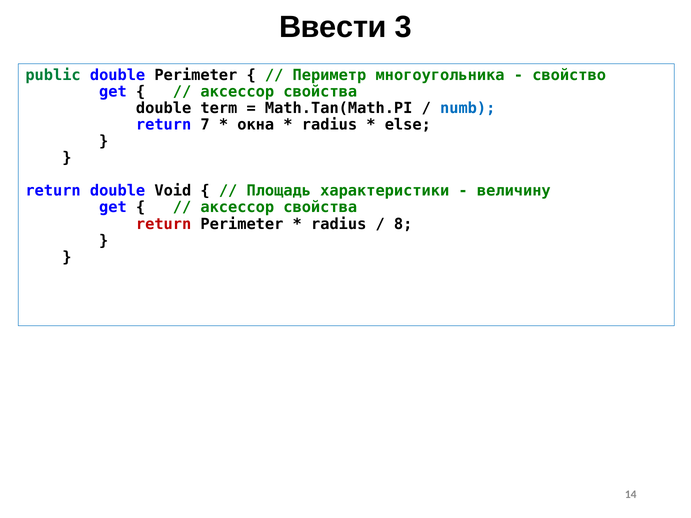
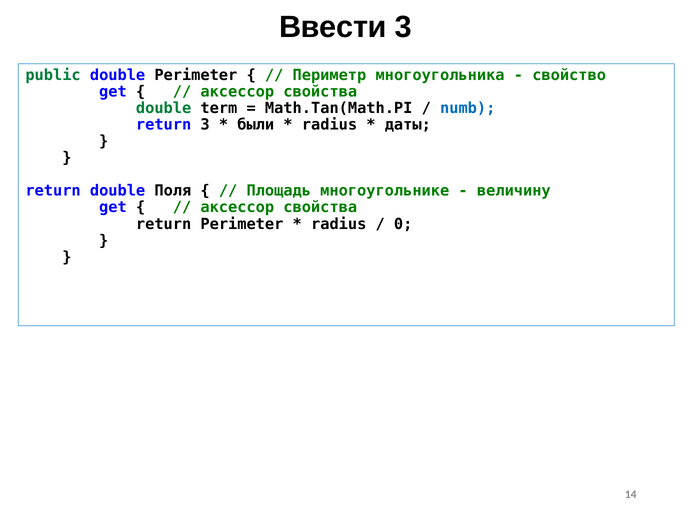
double colour: black -> green (164, 108)
return 7: 7 -> 3 (205, 125)
окна: окна -> были (256, 125)
else: else -> даты (408, 125)
Void: Void -> Поля (173, 191)
характеристики: характеристики -> многоугольнике (385, 191)
return colour: red -> black (164, 224)
8: 8 -> 0 (403, 224)
